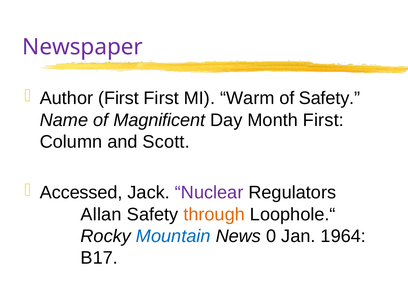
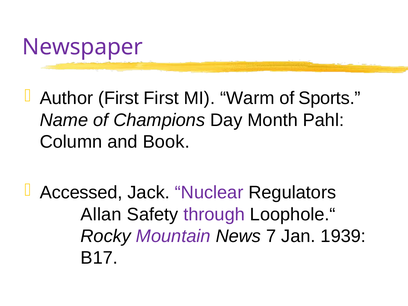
of Safety: Safety -> Sports (330, 98)
Magnificent: Magnificent -> Champions (159, 120)
Month First: First -> Pahl (323, 120)
Scott: Scott -> Book (166, 142)
through colour: orange -> purple (214, 214)
Mountain colour: blue -> purple (173, 236)
0: 0 -> 7 (271, 236)
1964: 1964 -> 1939 (343, 236)
